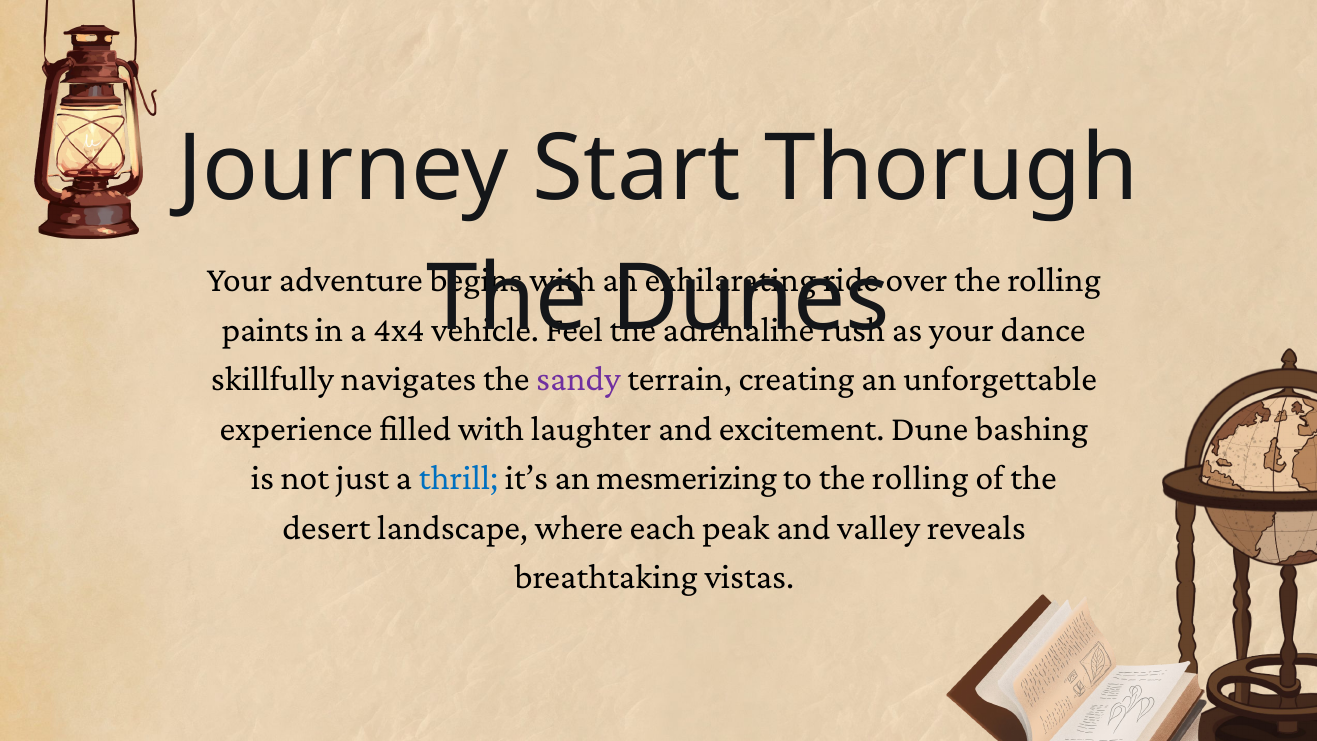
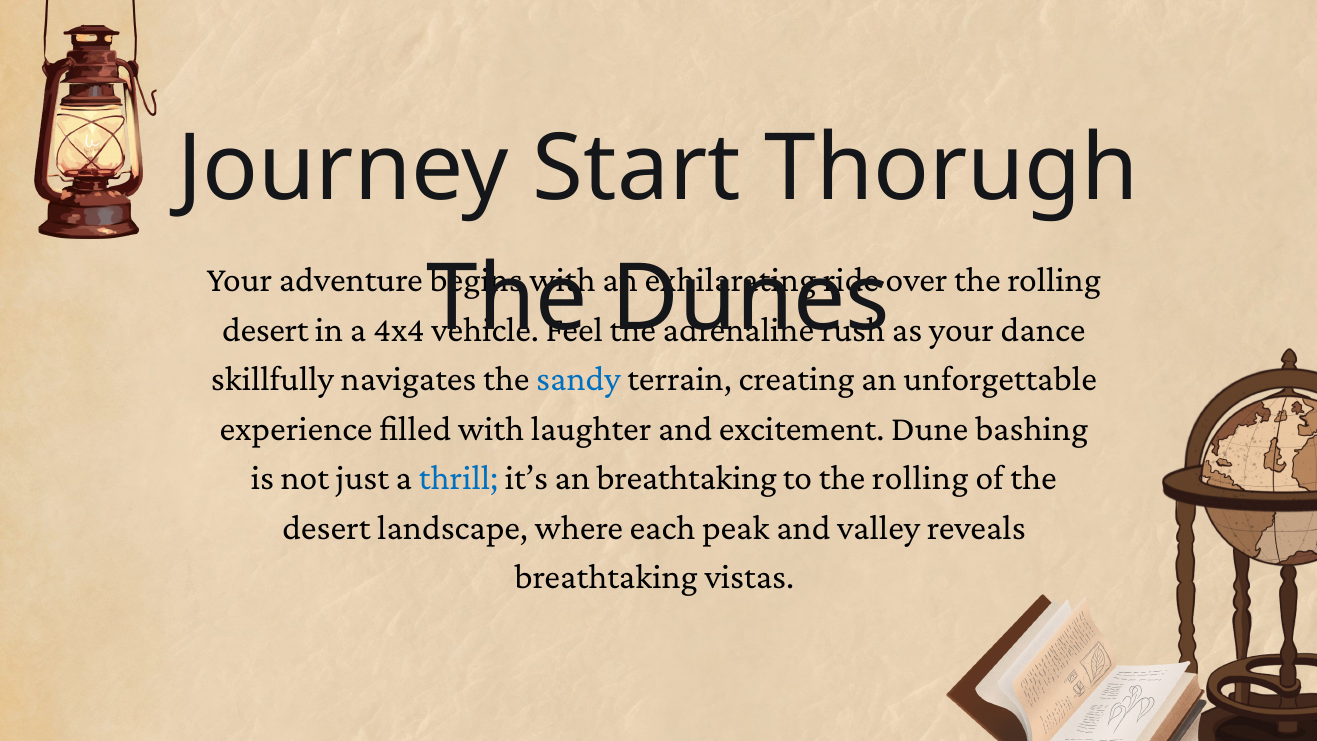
paints: paints -> desert (265, 329)
sandy colour: purple -> blue (578, 379)
an mesmerizing: mesmerizing -> breathtaking (687, 478)
